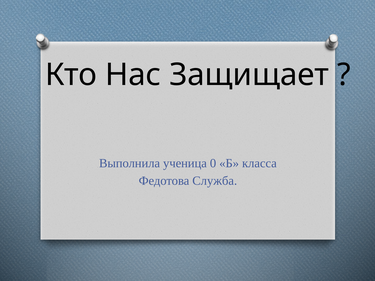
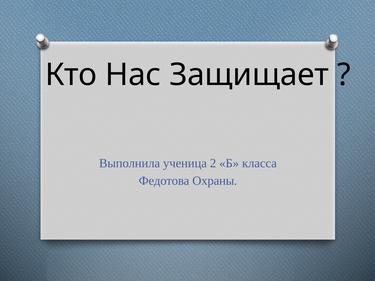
0: 0 -> 2 (213, 164)
Служба: Служба -> Охраны (215, 181)
